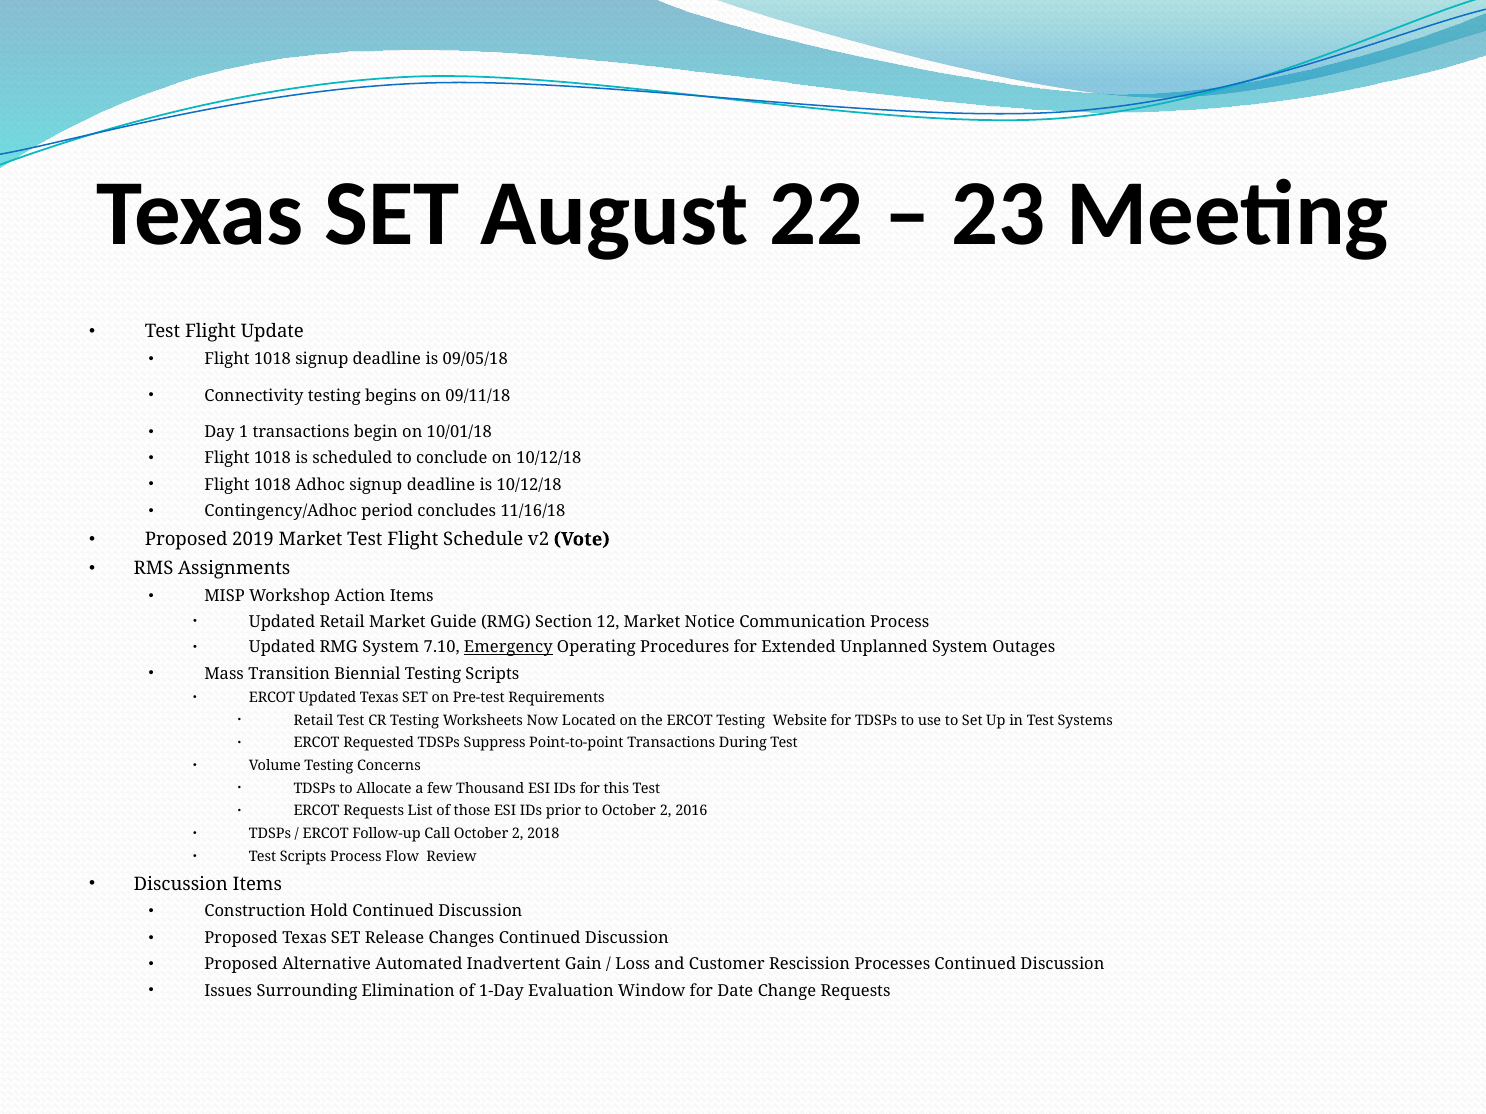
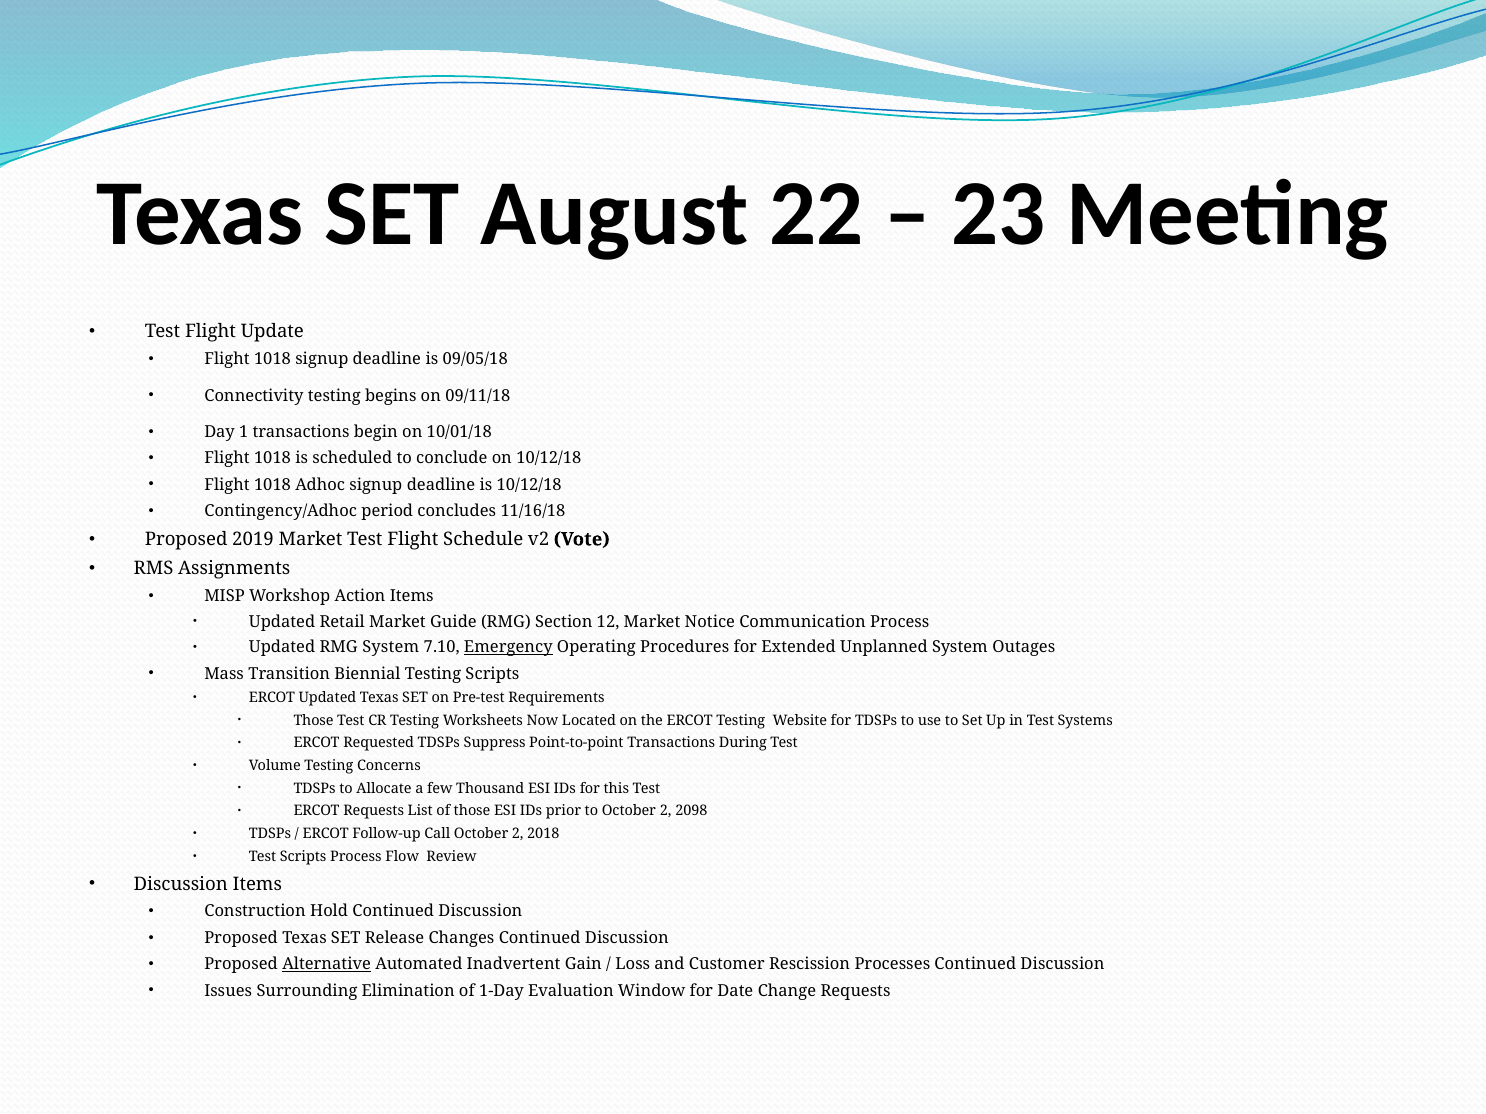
Retail: Retail -> Those (314, 721)
2016: 2016 -> 2098 (691, 811)
Alternative underline: none -> present (327, 965)
